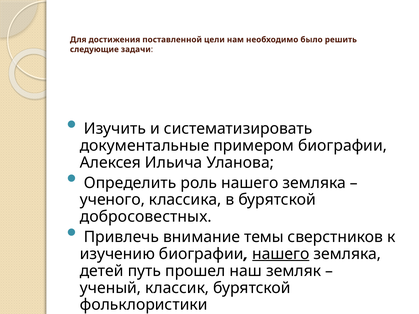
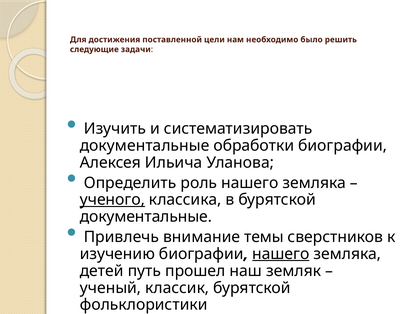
примером: примером -> обработки (254, 146)
ученого underline: none -> present (112, 200)
добросовестных: добросовестных -> документальные (146, 217)
